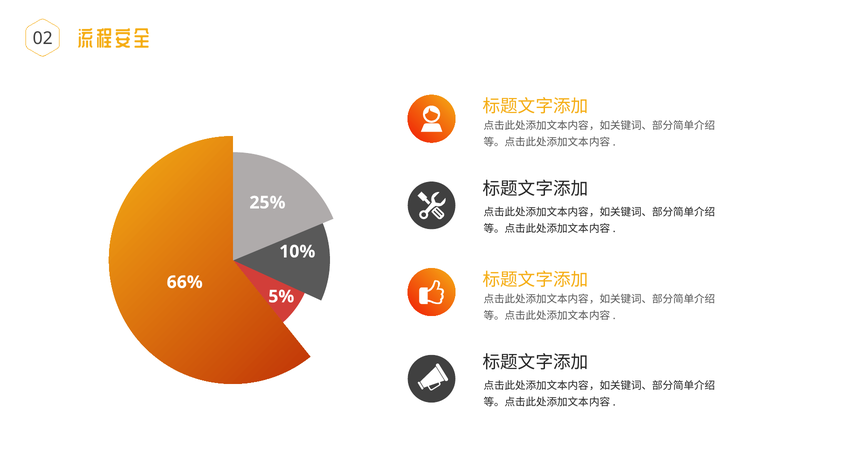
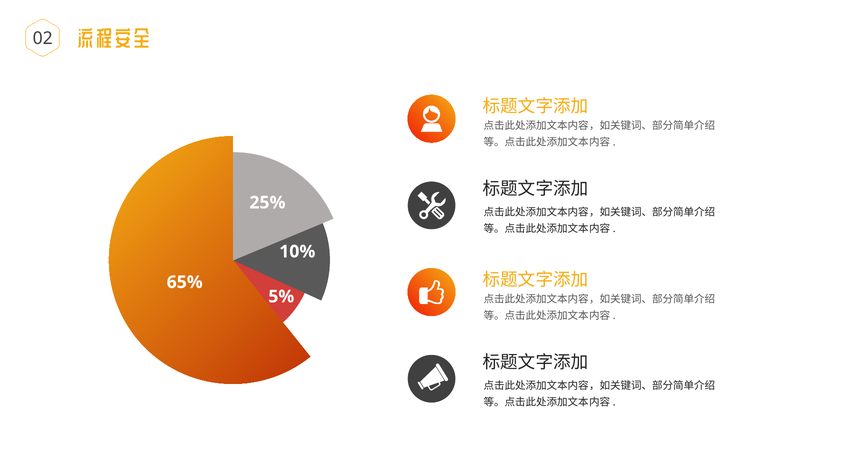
66%: 66% -> 65% (185, 282)
